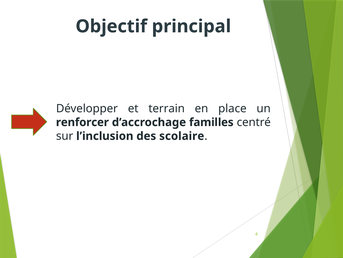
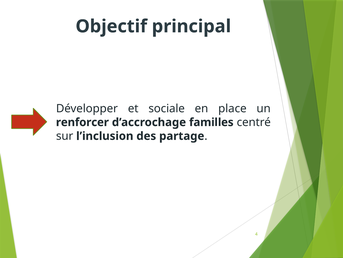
terrain: terrain -> sociale (167, 108)
scolaire: scolaire -> partage (182, 136)
